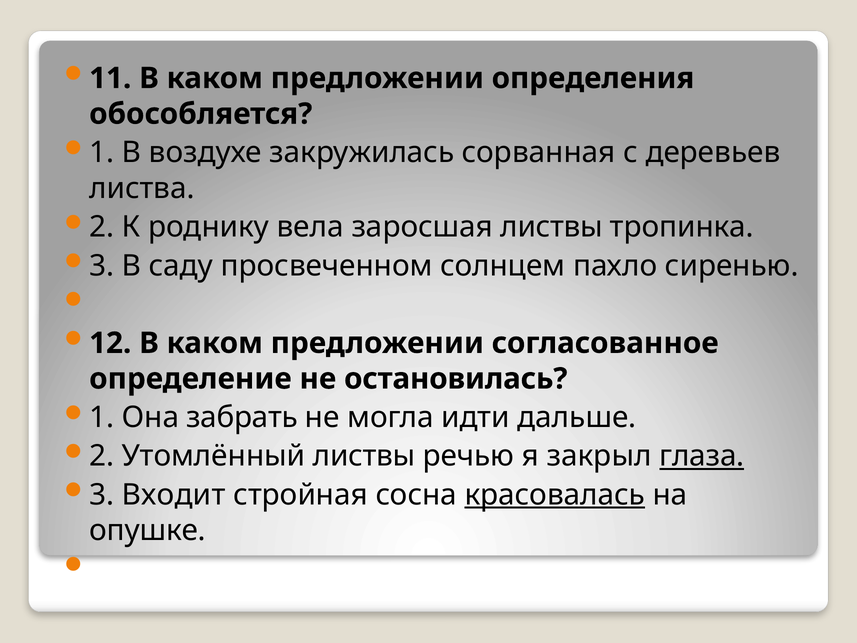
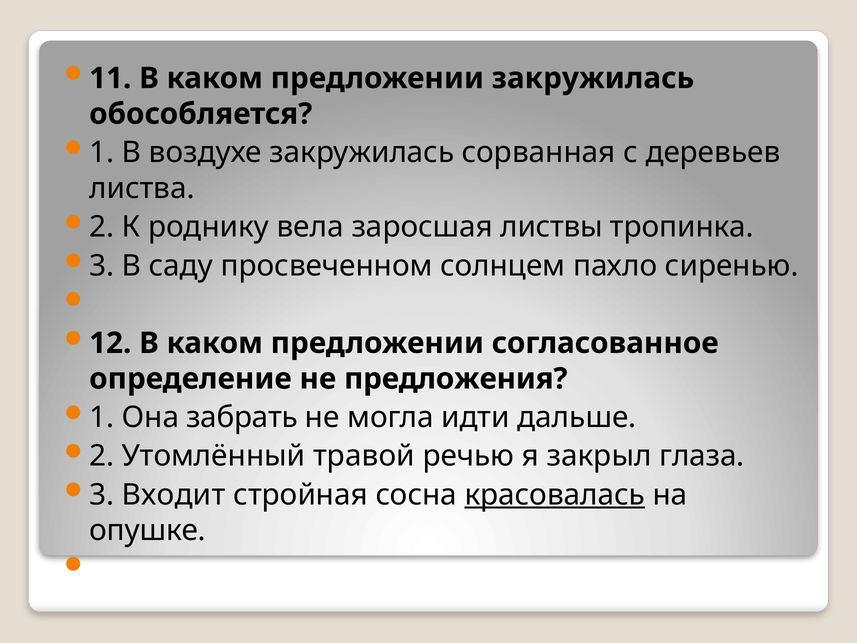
предложении определения: определения -> закружилась (593, 78)
остановилась: остановилась -> предложения (456, 379)
Утомлённый листвы: листвы -> травой (364, 456)
глаза underline: present -> none (702, 456)
